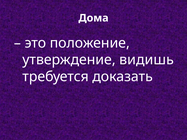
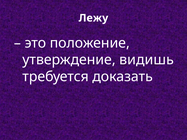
Дома: Дома -> Лежу (93, 18)
